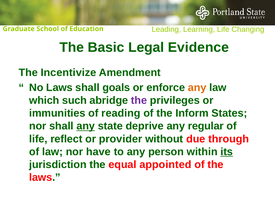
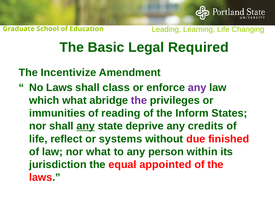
Evidence: Evidence -> Required (198, 48)
goals: goals -> class (116, 88)
any colour: orange -> purple (197, 88)
which such: such -> what (74, 101)
regular: regular -> credits (206, 126)
provider: provider -> systems (121, 139)
through: through -> finished (229, 139)
nor have: have -> what (98, 152)
its underline: present -> none (227, 152)
